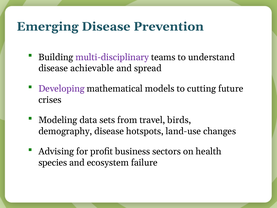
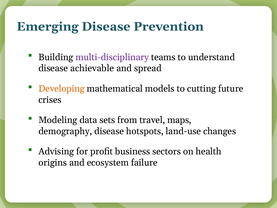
Developing colour: purple -> orange (62, 89)
birds: birds -> maps (179, 120)
species: species -> origins (53, 162)
